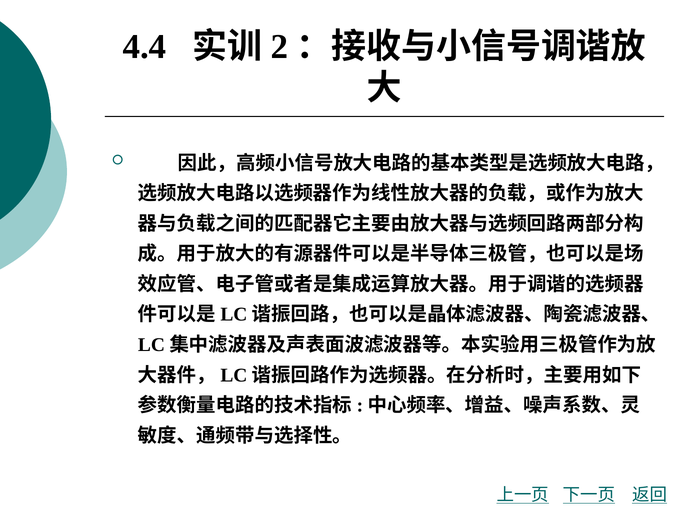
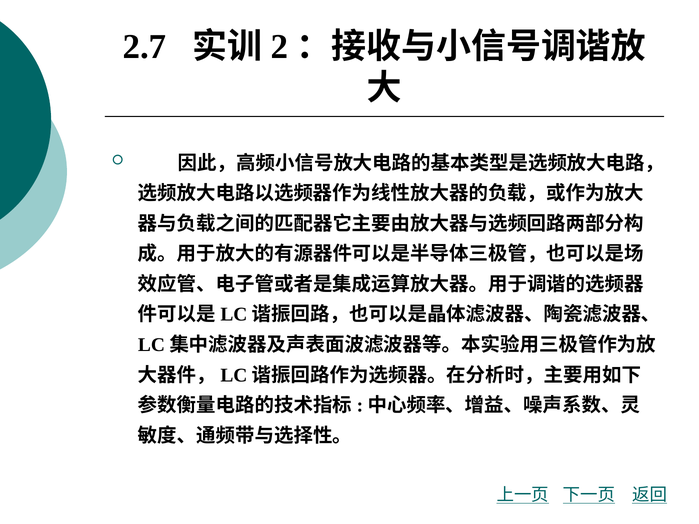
4.4: 4.4 -> 2.7 (145, 47)
